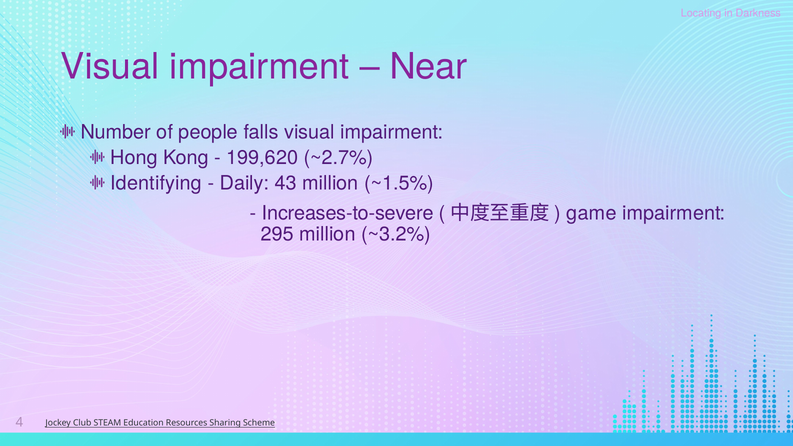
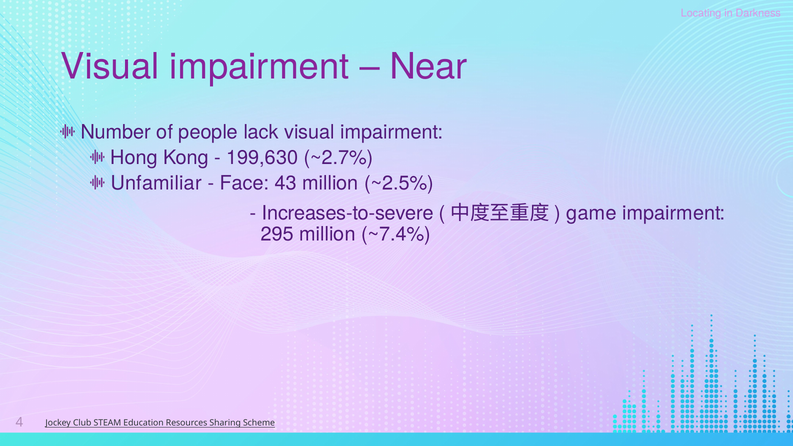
falls: falls -> lack (261, 132)
199,620: 199,620 -> 199,630 (262, 158)
Identifying: Identifying -> Unfamiliar (156, 183)
Daily: Daily -> Face (245, 183)
~1.5%: ~1.5% -> ~2.5% (399, 183)
~3.2%: ~3.2% -> ~7.4% (396, 234)
